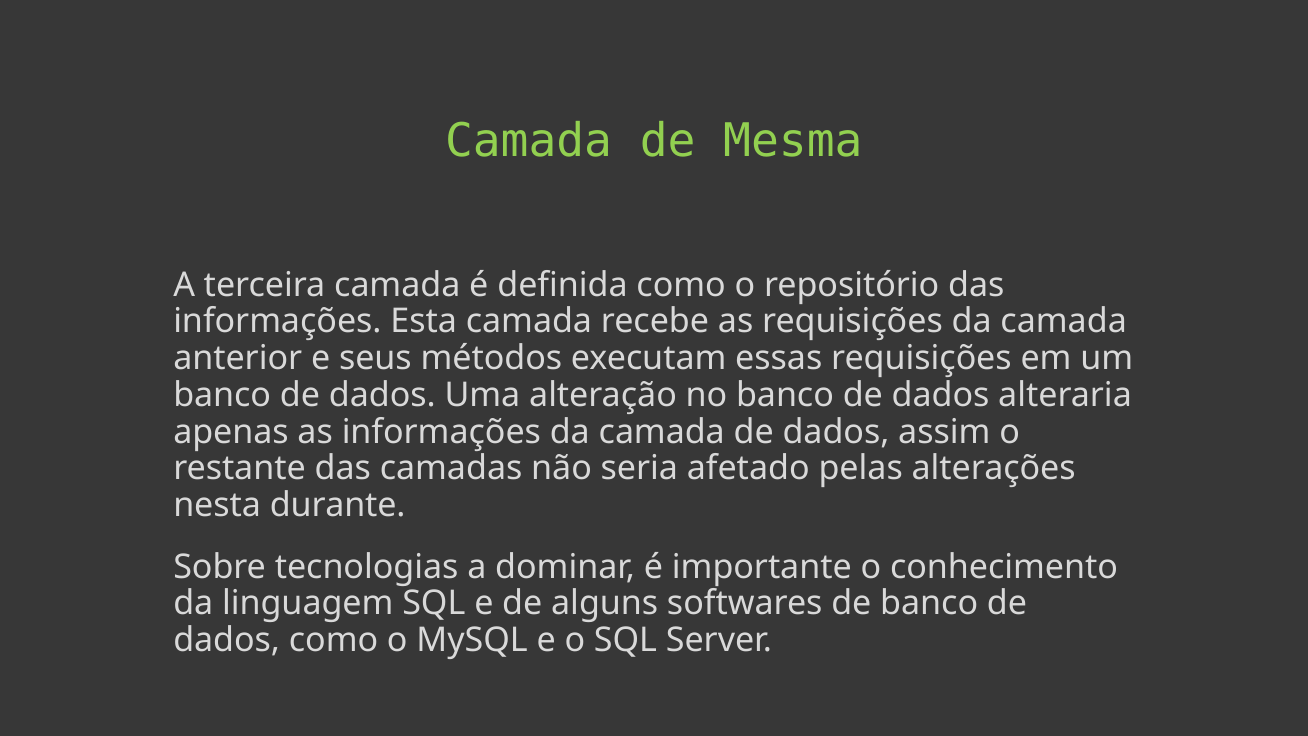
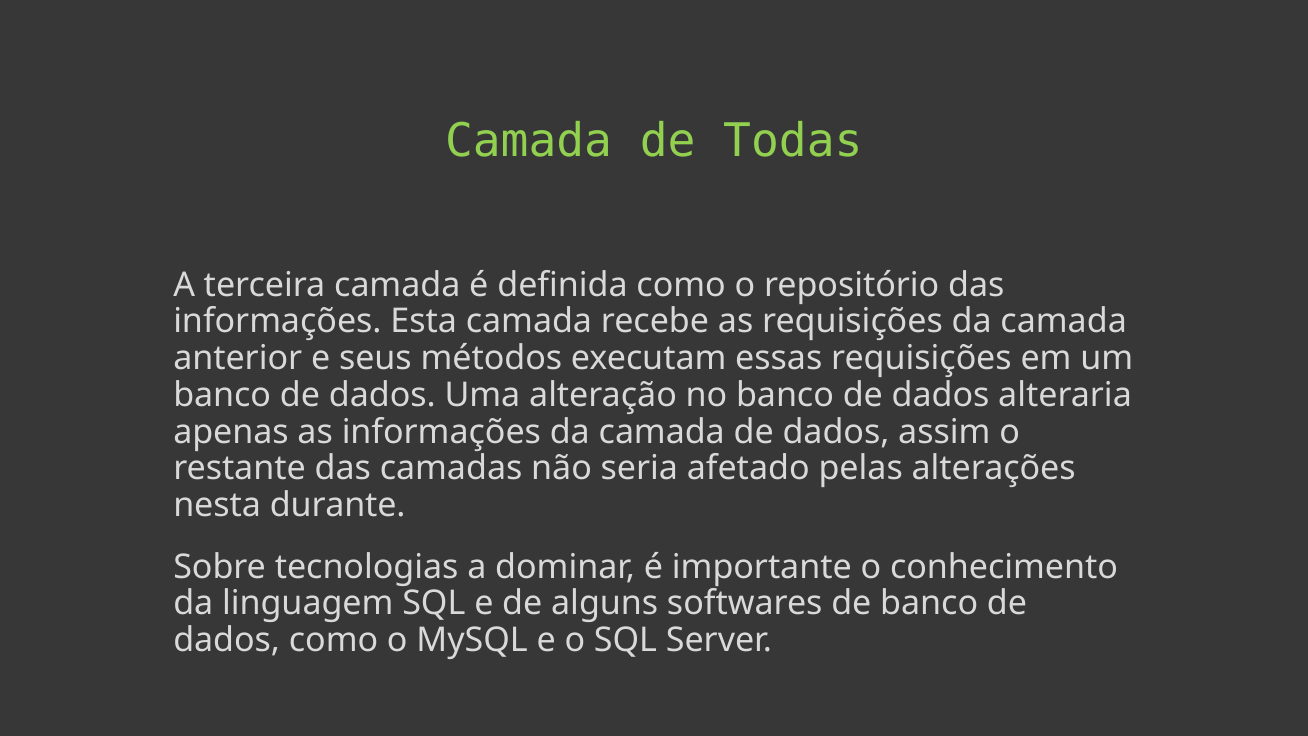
Mesma: Mesma -> Todas (793, 141)
